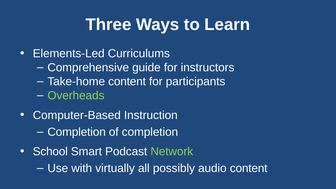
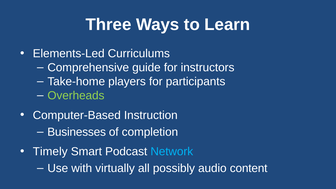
Take-home content: content -> players (127, 82)
Completion: Completion -> Businesses (77, 132)
School: School -> Timely (50, 152)
Network colour: light green -> light blue (172, 152)
